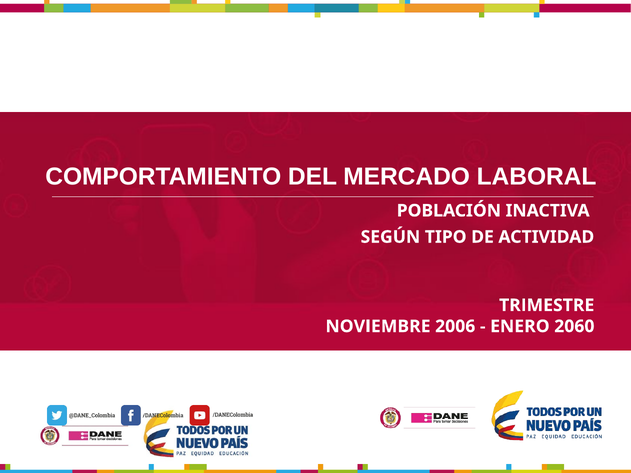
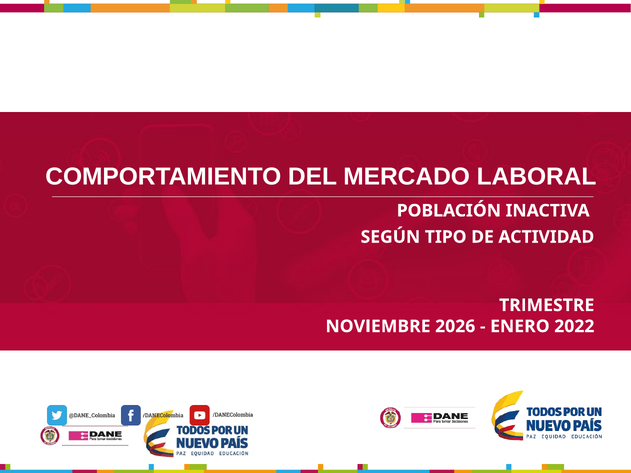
2006: 2006 -> 2026 (455, 327)
2060: 2060 -> 2022 (574, 327)
